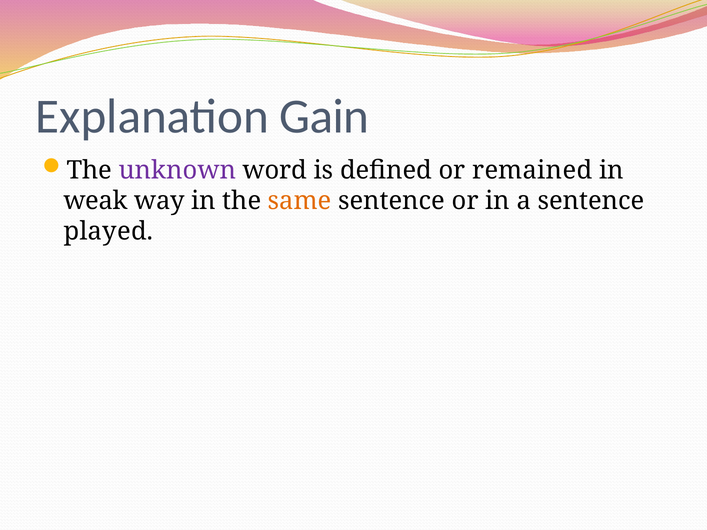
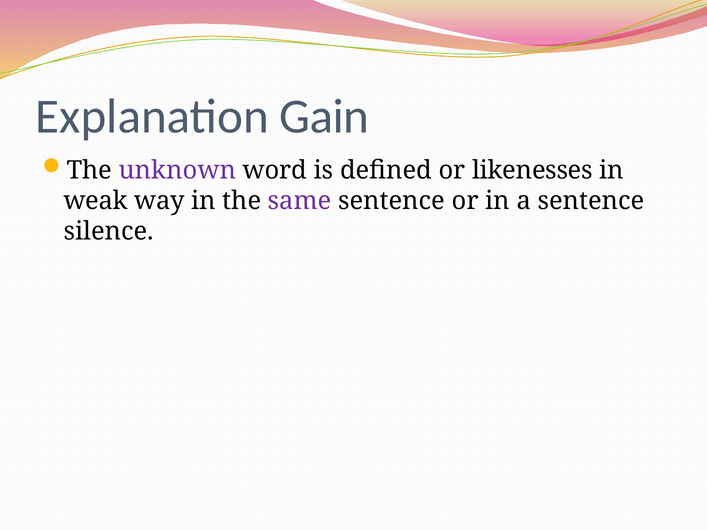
remained: remained -> likenesses (533, 170)
same colour: orange -> purple (300, 201)
played: played -> silence (109, 231)
